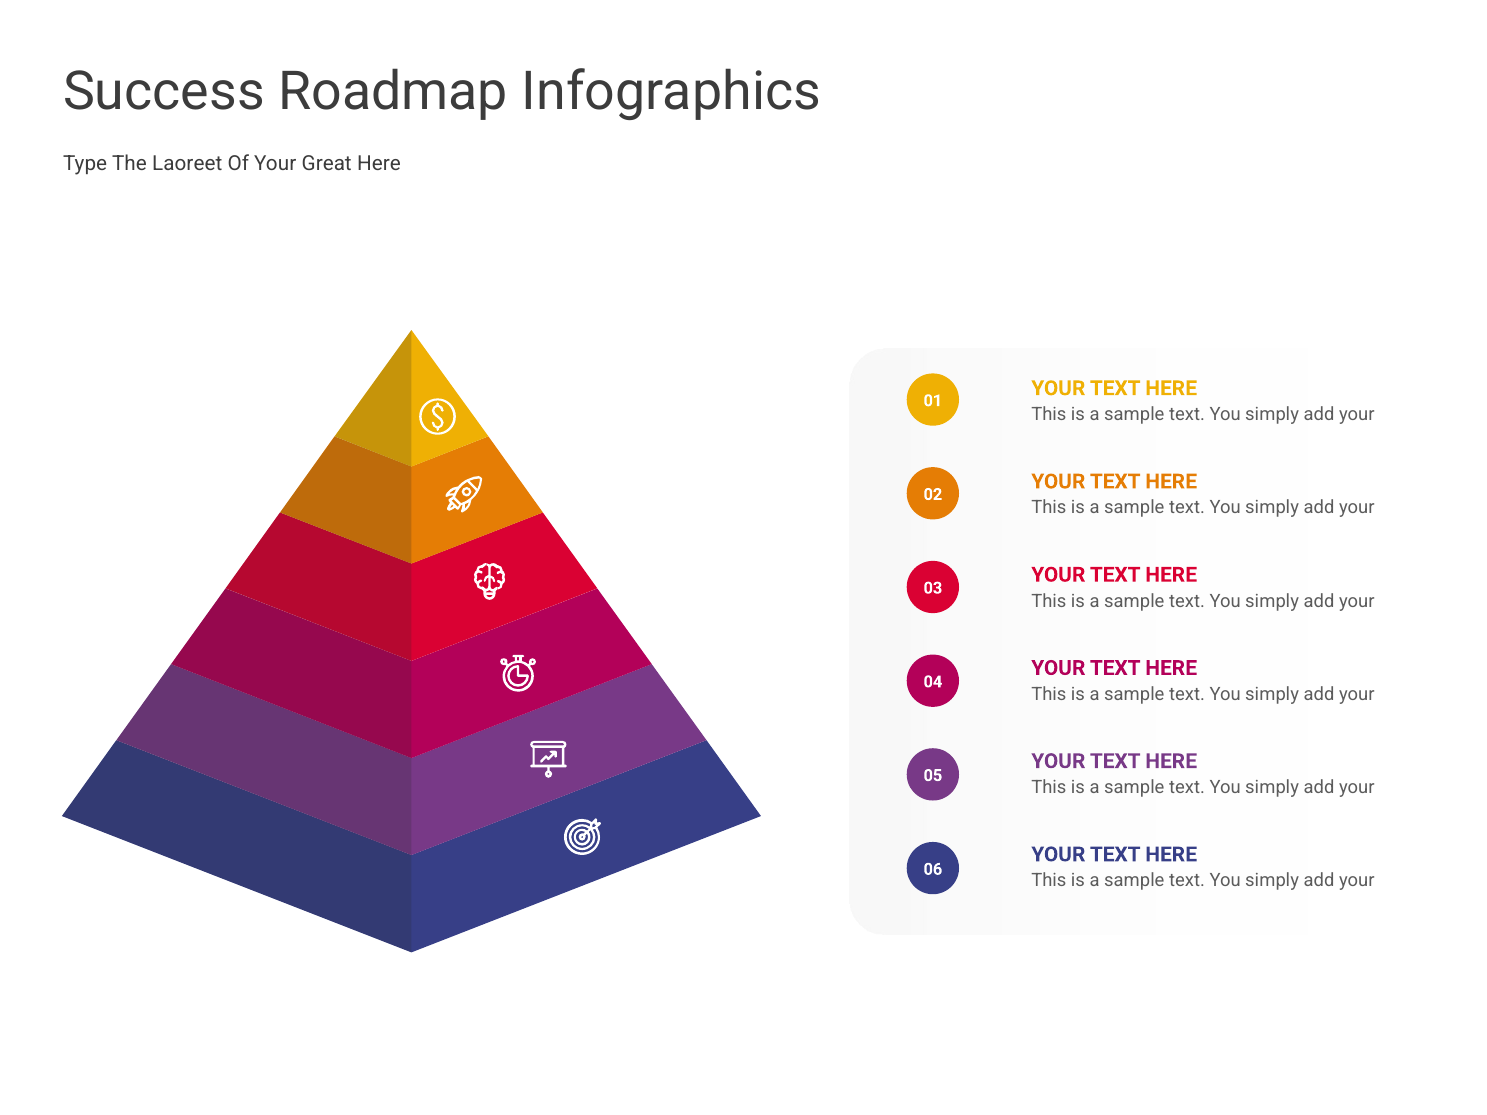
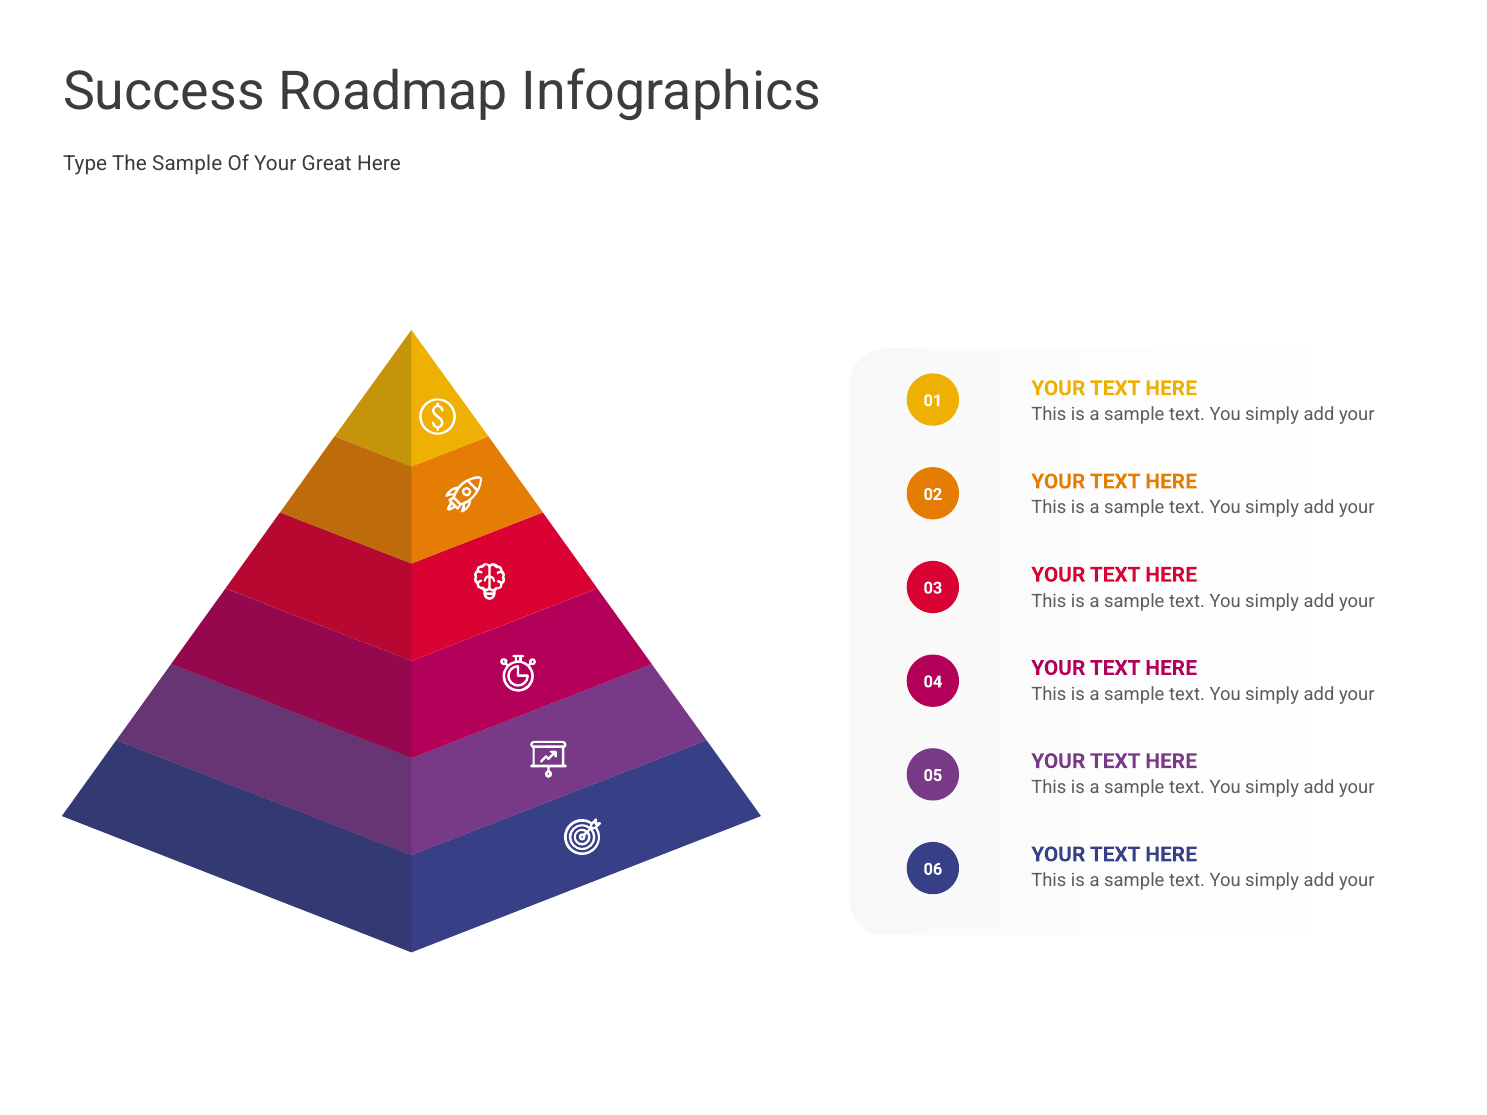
The Laoreet: Laoreet -> Sample (187, 164)
